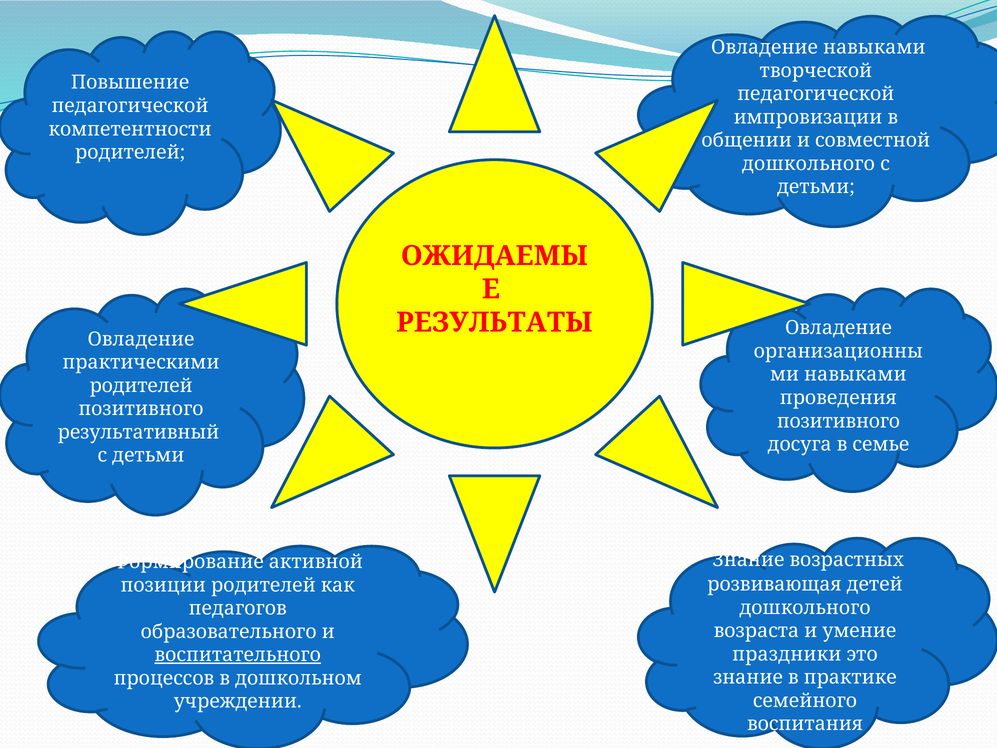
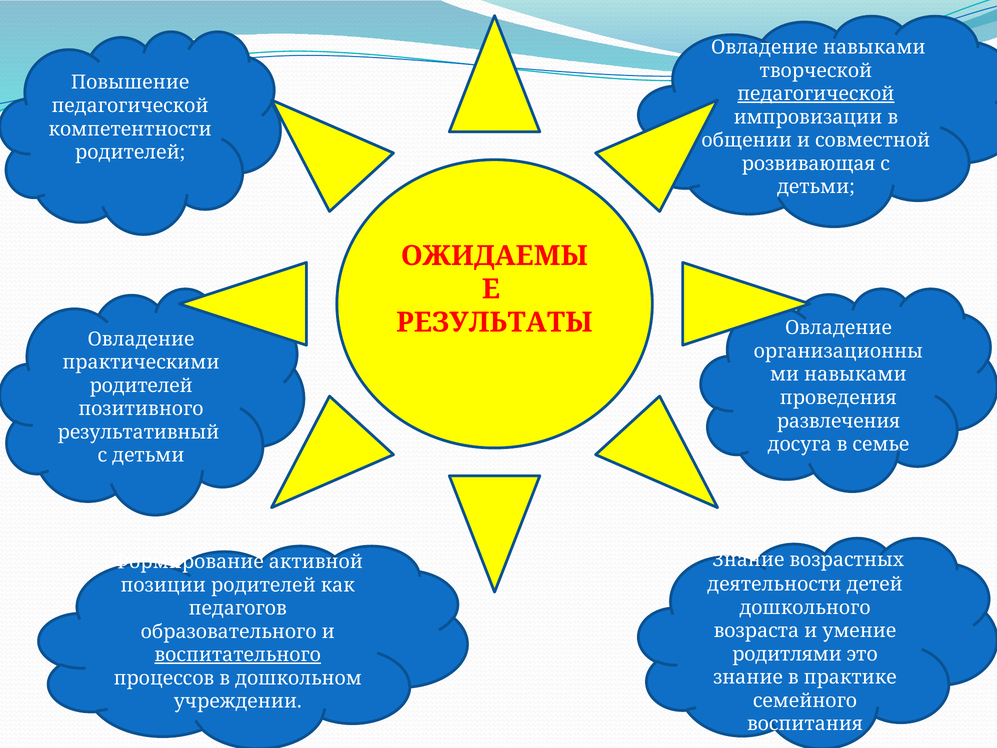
педагогической underline: none -> present (816, 94)
дошкольного: дошкольного -> розвивающая (809, 164)
позитивного: позитивного -> развлечения (839, 421)
розвивающая: розвивающая -> деятельности (774, 584)
праздники: праздники -> родитлями (787, 654)
